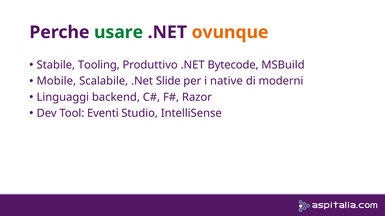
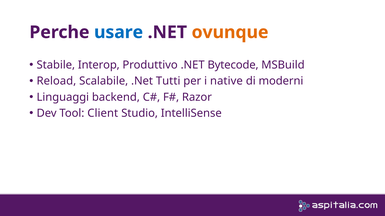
usare colour: green -> blue (119, 32)
Tooling: Tooling -> Interop (99, 65)
Mobile: Mobile -> Reload (56, 81)
Slide: Slide -> Tutti (168, 81)
Eventi: Eventi -> Client (103, 114)
